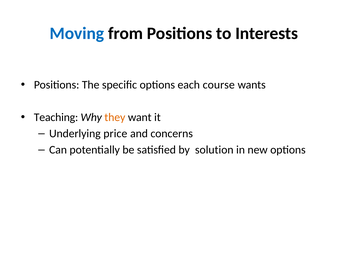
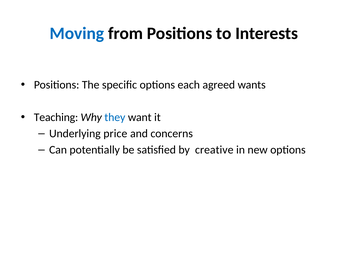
course: course -> agreed (219, 85)
they colour: orange -> blue (115, 117)
solution: solution -> creative (214, 150)
